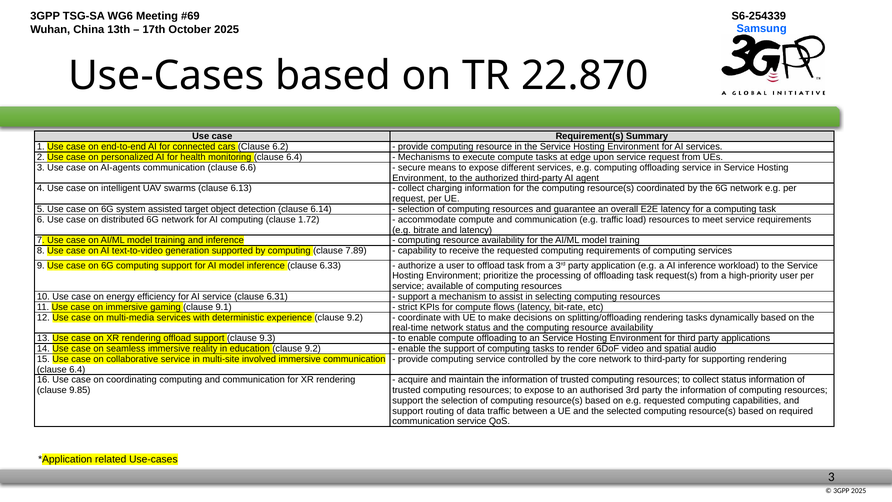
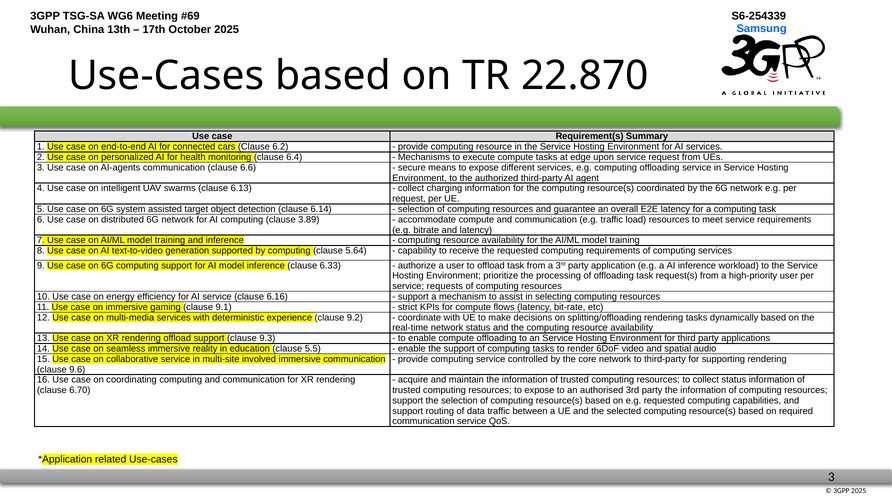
1.72: 1.72 -> 3.89 (309, 220)
7.89: 7.89 -> 5.64 (356, 251)
available: available -> requests (445, 286)
6.31: 6.31 -> 6.16 (277, 297)
education clause 9.2: 9.2 -> 5.5 (313, 348)
6.4: 6.4 -> 9.6 (77, 369)
9.85: 9.85 -> 6.70 (80, 390)
